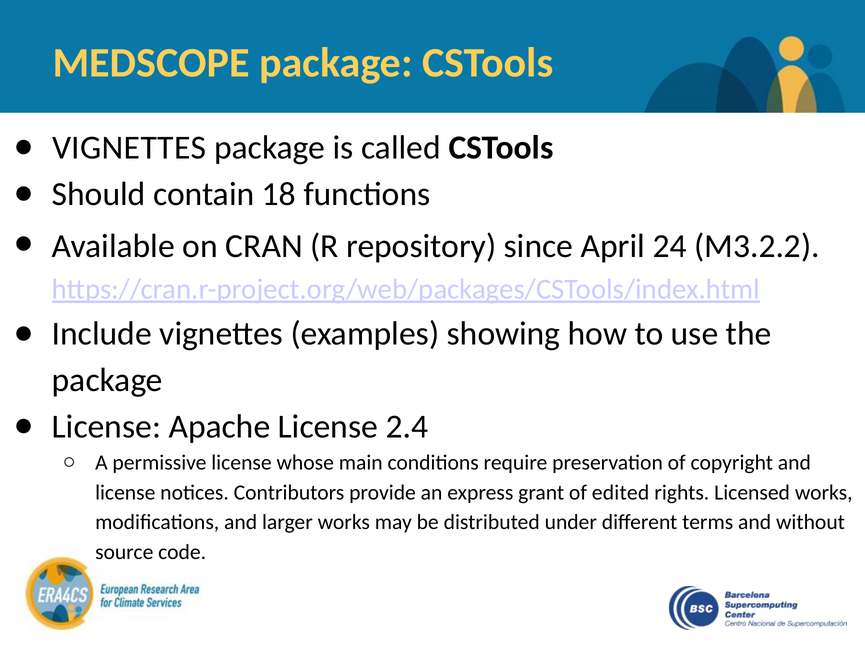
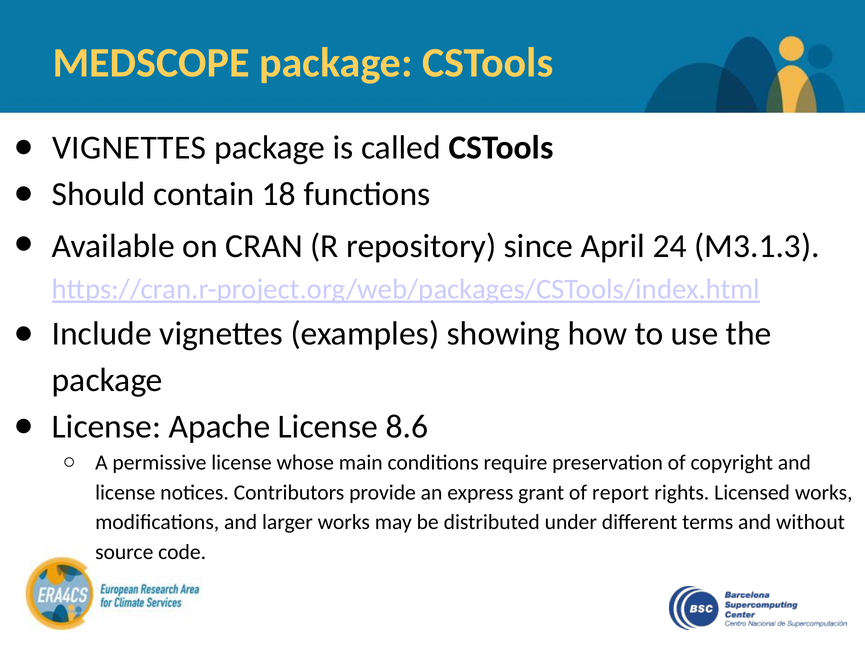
M3.2.2: M3.2.2 -> M3.1.3 (757, 246)
2.4: 2.4 -> 8.6 (407, 427)
edited: edited -> report (621, 493)
